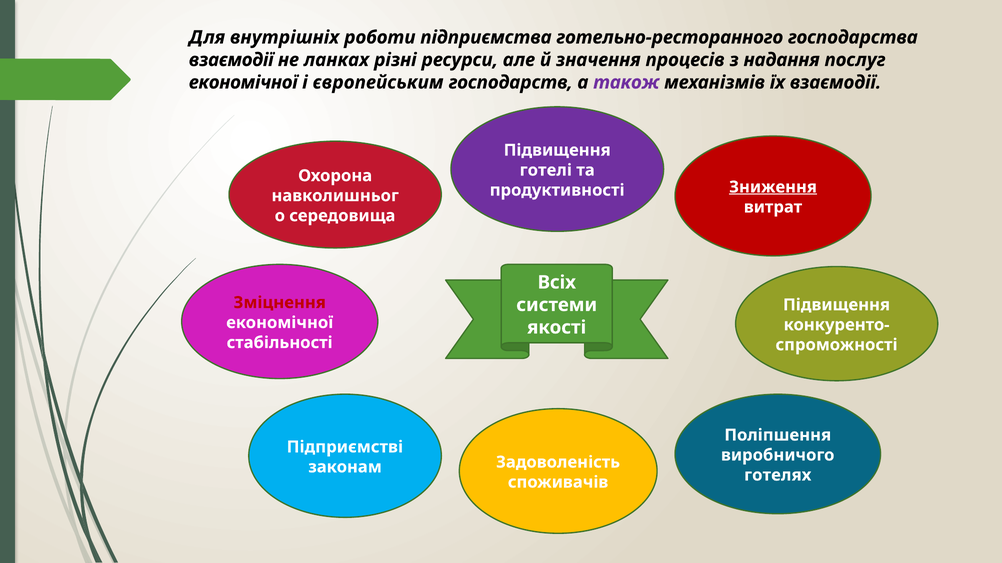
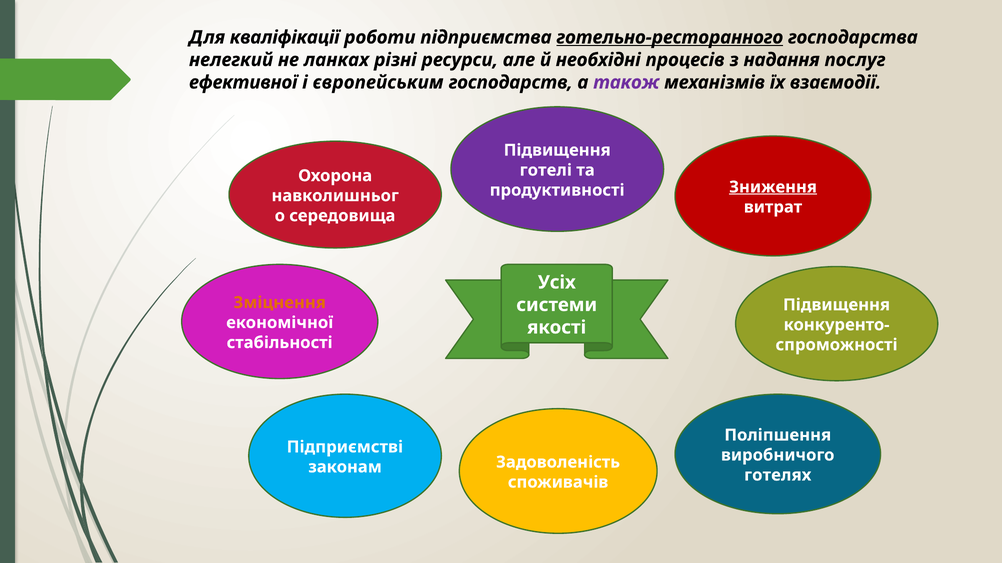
внутрішніх: внутрішніх -> кваліфікації (285, 37)
готельно-ресторанного underline: none -> present (670, 37)
взаємодії: взаємодії -> нелегкий (231, 60)
значення: значення -> необхідні (598, 60)
економічної: економічної -> ефективної (243, 83)
Всіх: Всіх -> Усіх (557, 283)
Зміцнення colour: red -> orange (280, 303)
